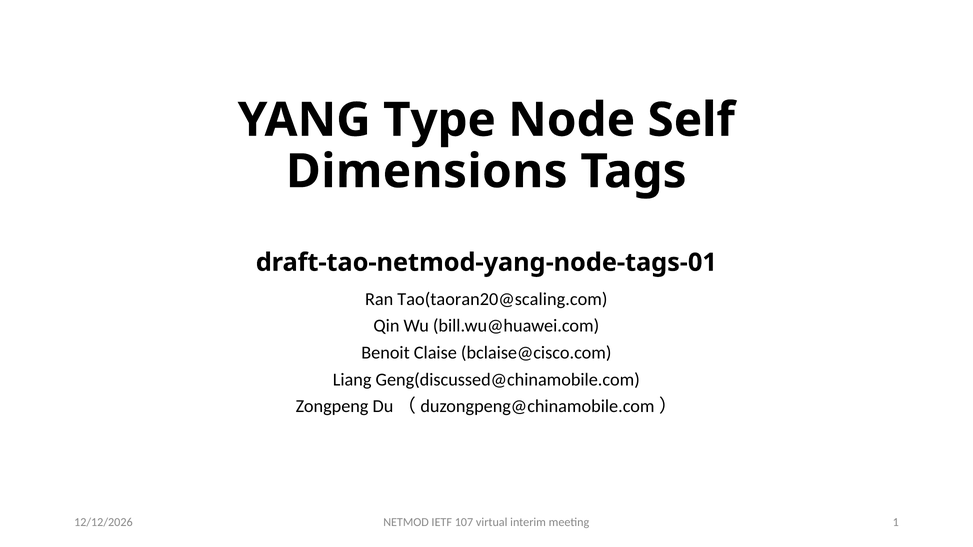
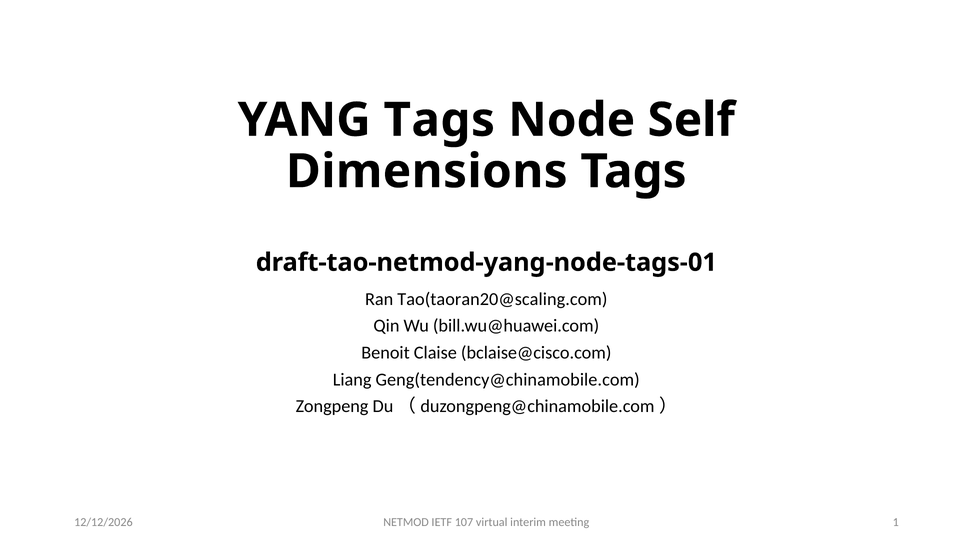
YANG Type: Type -> Tags (439, 120)
Geng(discussed@chinamobile.com: Geng(discussed@chinamobile.com -> Geng(tendency@chinamobile.com (508, 380)
